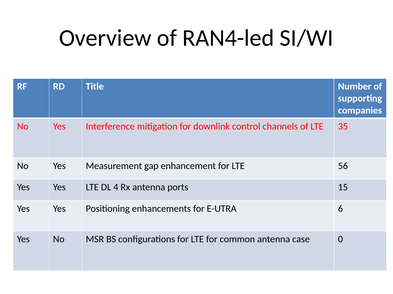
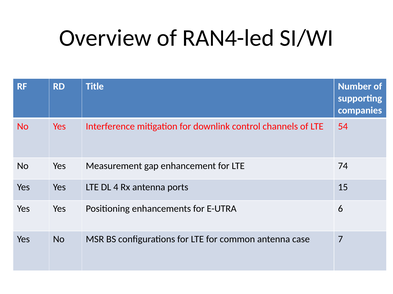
35: 35 -> 54 (343, 127)
56: 56 -> 74 (343, 166)
0: 0 -> 7 (340, 240)
